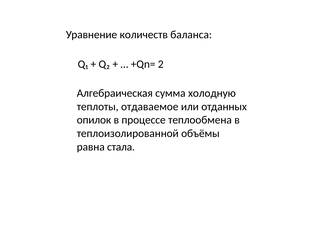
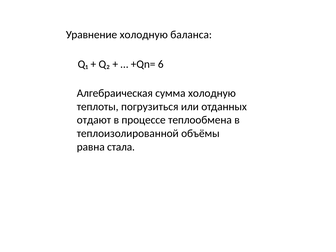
Уравнение количеств: количеств -> холодную (144, 35)
2: 2 -> 6 (161, 64)
отдаваемое: отдаваемое -> погрузиться (150, 107)
опилок: опилок -> отдают (94, 120)
